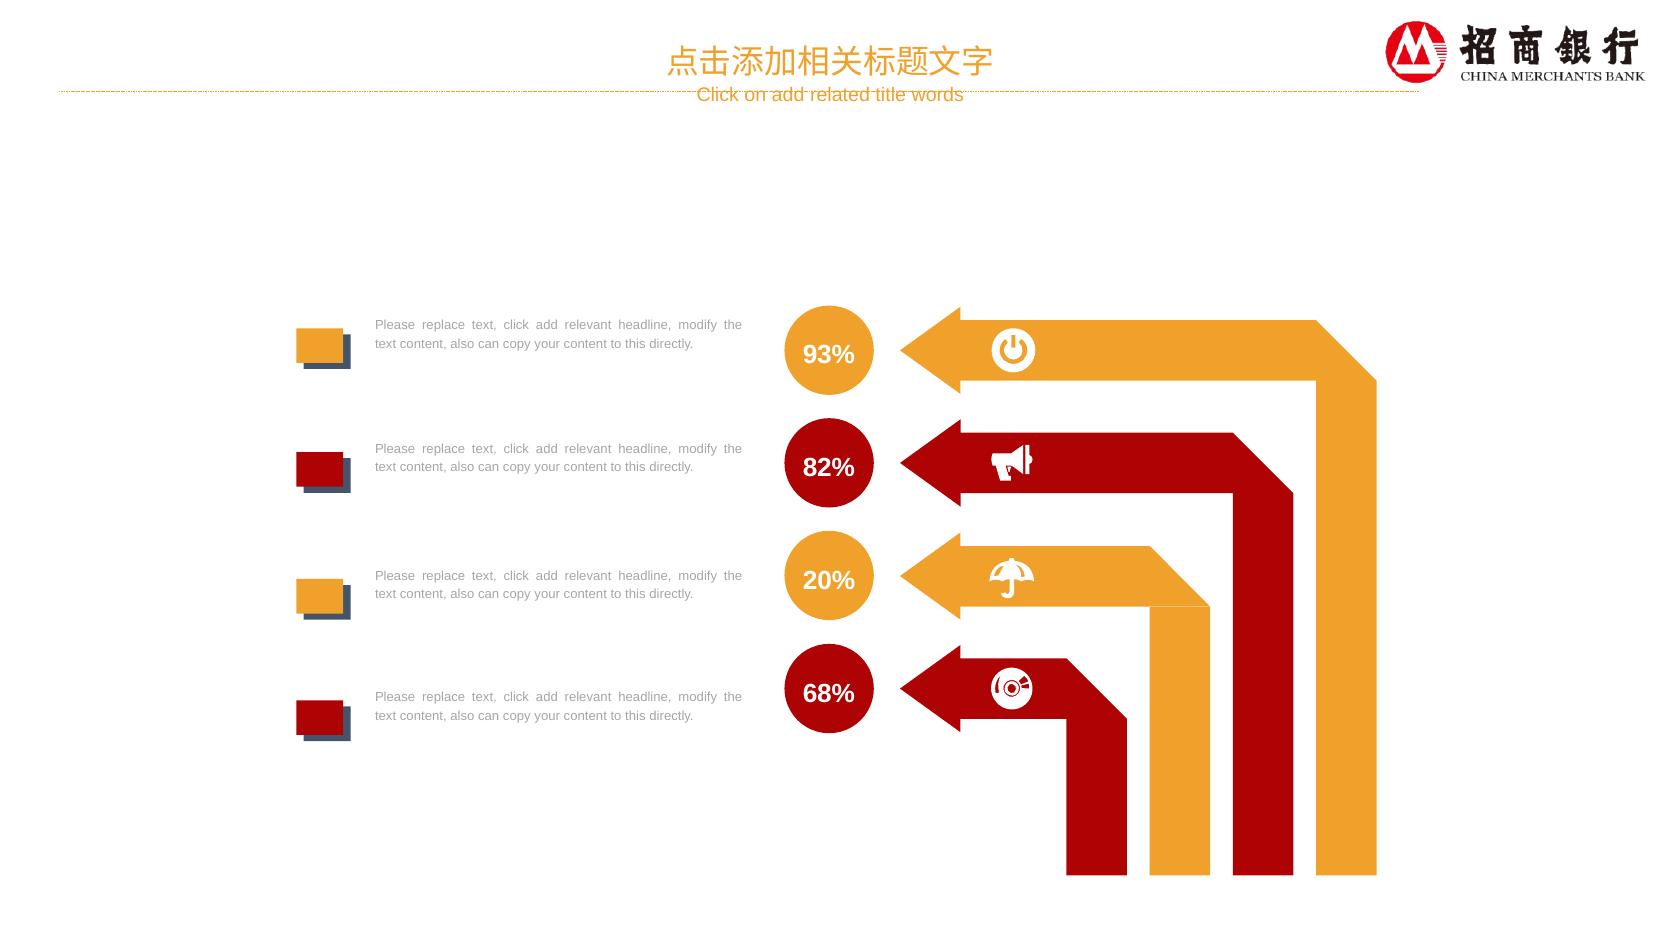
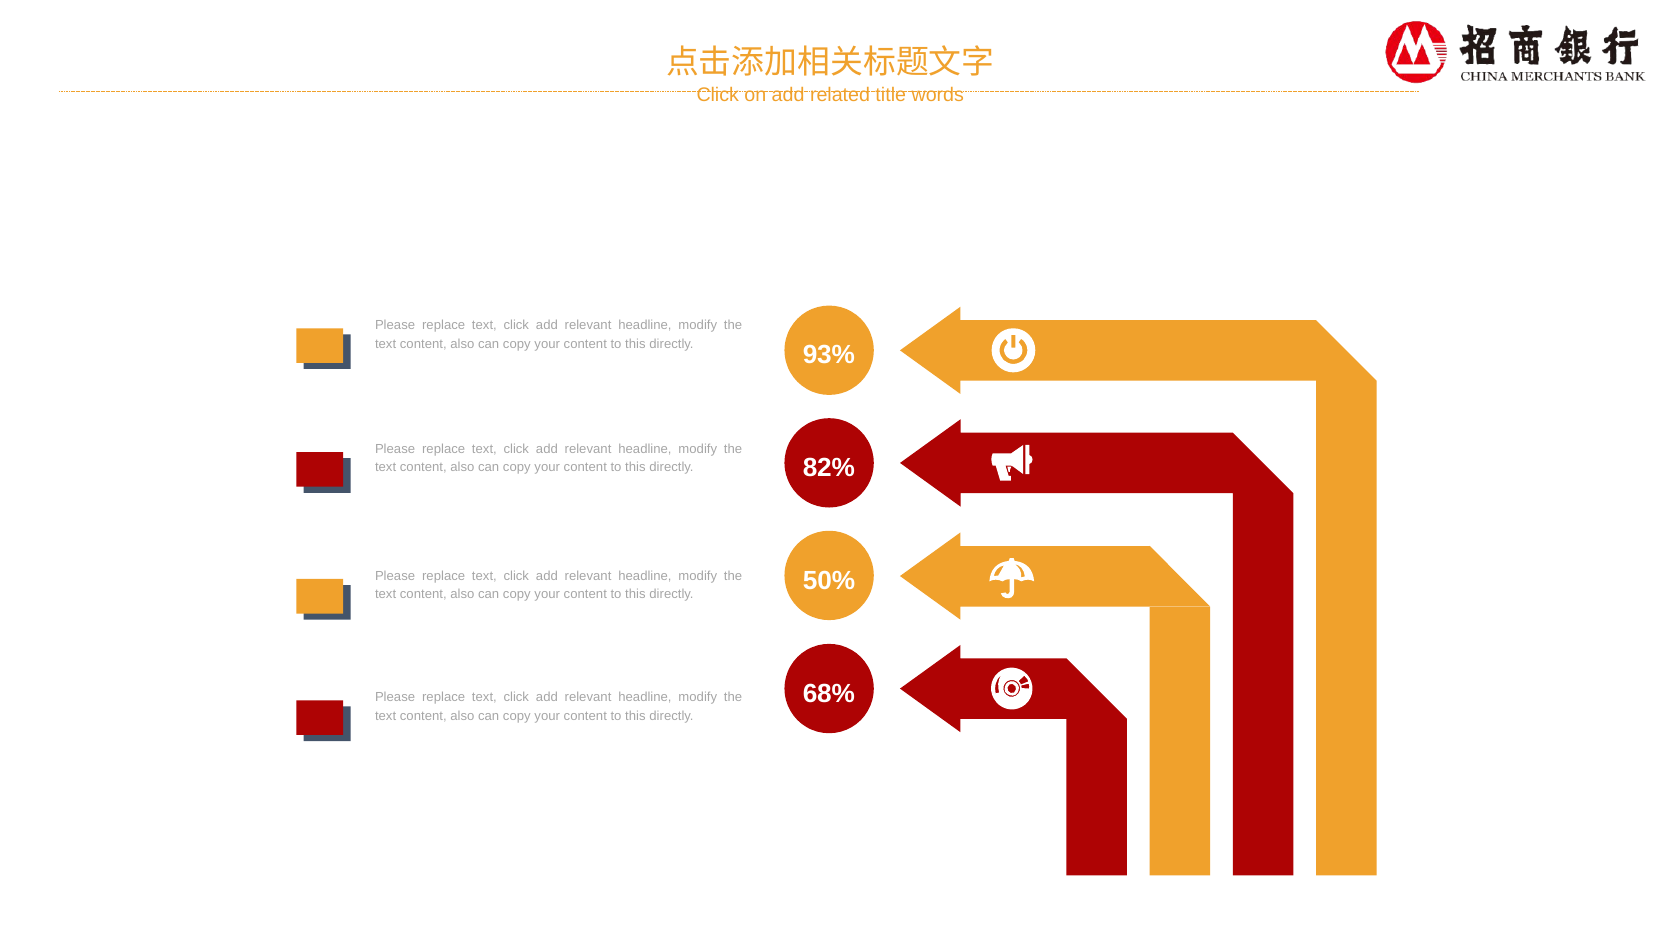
20%: 20% -> 50% (829, 581)
